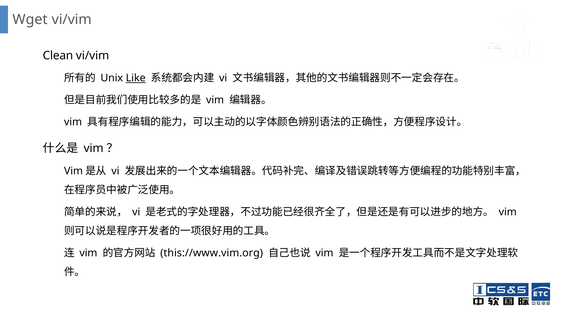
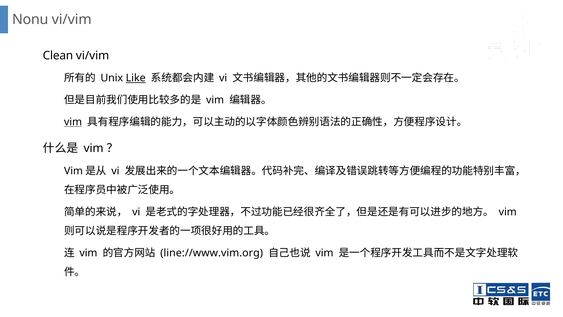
Wget: Wget -> Nonu (30, 19)
vim underline: none -> present (73, 122)
this://www.vim.org: this://www.vim.org -> line://www.vim.org (212, 253)
